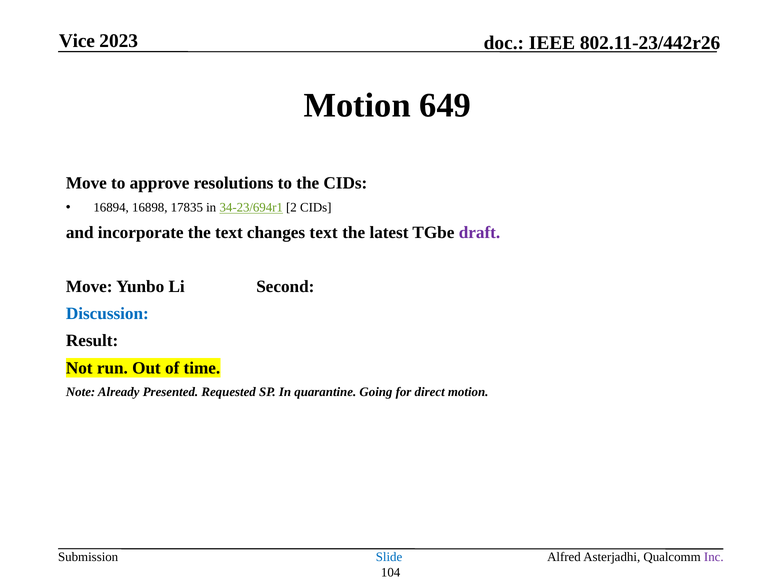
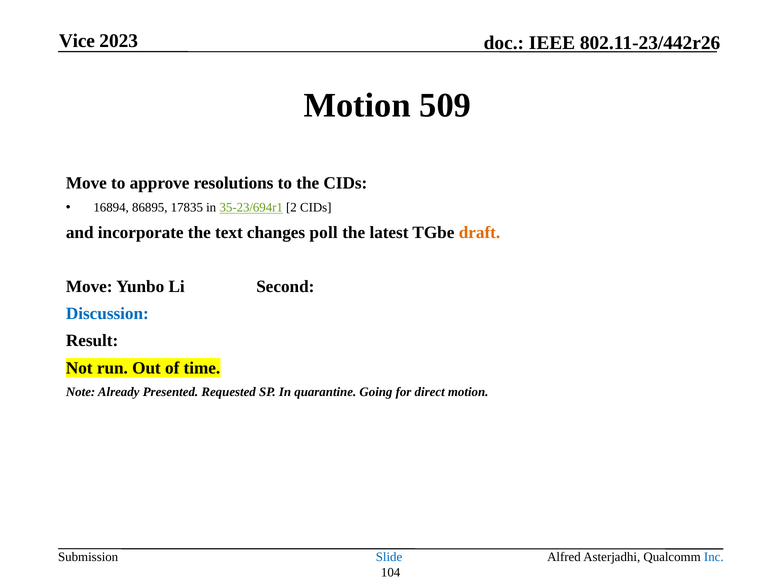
649: 649 -> 509 (445, 106)
16898: 16898 -> 86895 (150, 208)
34-23/694r1: 34-23/694r1 -> 35-23/694r1 (251, 208)
changes text: text -> poll (324, 232)
draft colour: purple -> orange (480, 232)
Inc colour: purple -> blue (714, 557)
